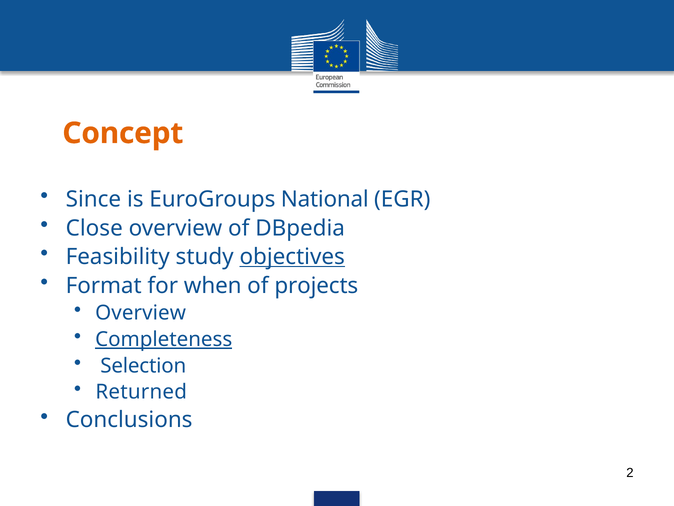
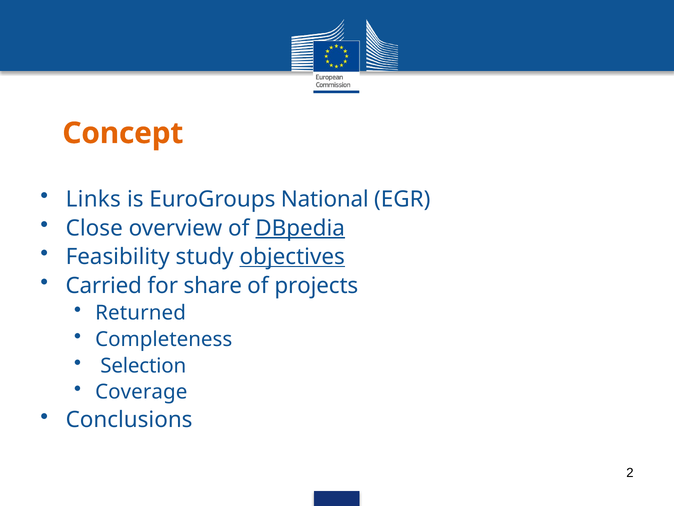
Since: Since -> Links (93, 199)
DBpedia underline: none -> present (300, 228)
Format: Format -> Carried (104, 285)
when: when -> share (213, 285)
Overview: Overview -> Returned (141, 313)
Completeness underline: present -> none (164, 339)
Returned: Returned -> Coverage (141, 392)
